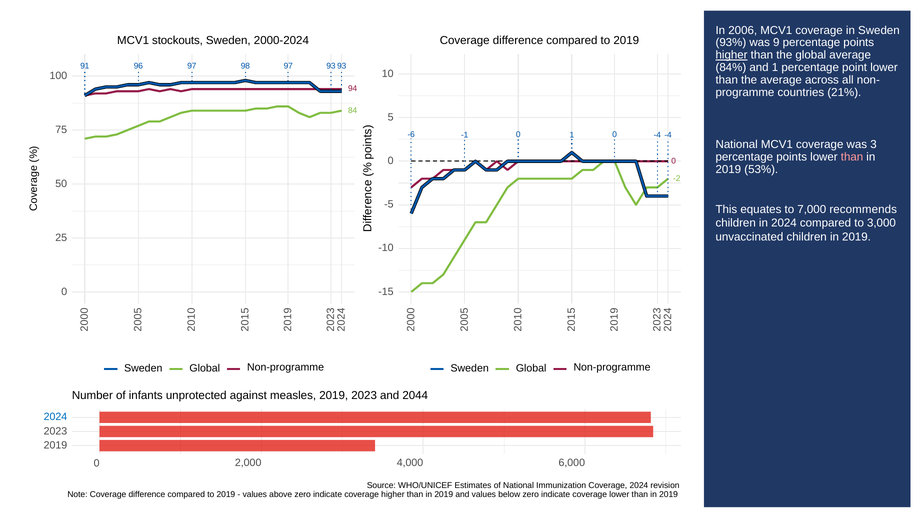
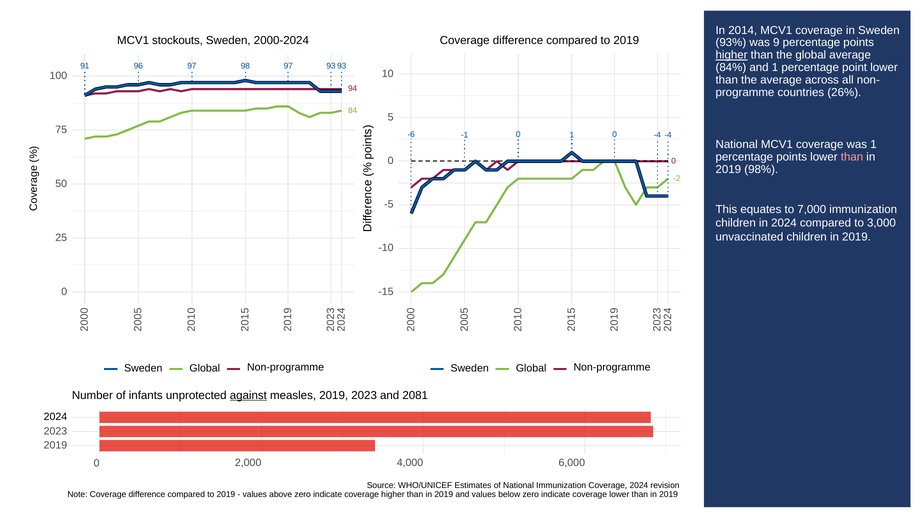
2006: 2006 -> 2014 (743, 30)
21%: 21% -> 26% (844, 93)
was 3: 3 -> 1 (873, 145)
53%: 53% -> 98% (761, 170)
7,000 recommends: recommends -> immunization (863, 210)
against underline: none -> present (248, 396)
2044: 2044 -> 2081 (415, 396)
2024 colour: blue -> black (55, 417)
